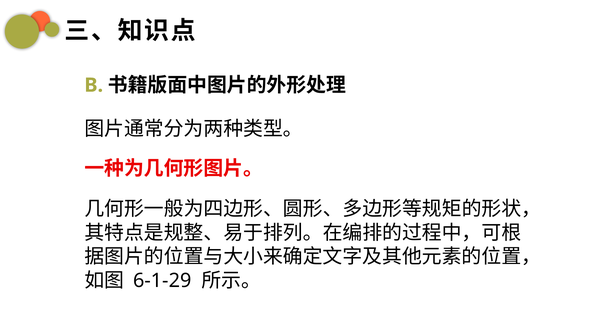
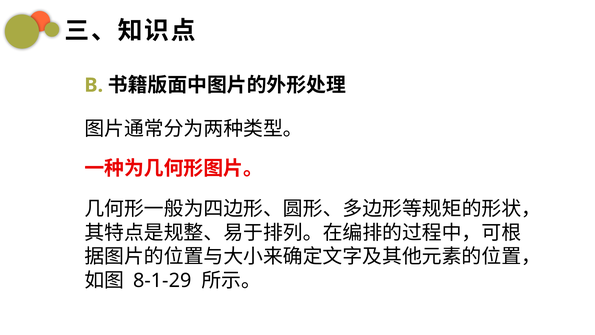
6-1-29: 6-1-29 -> 8-1-29 (162, 280)
